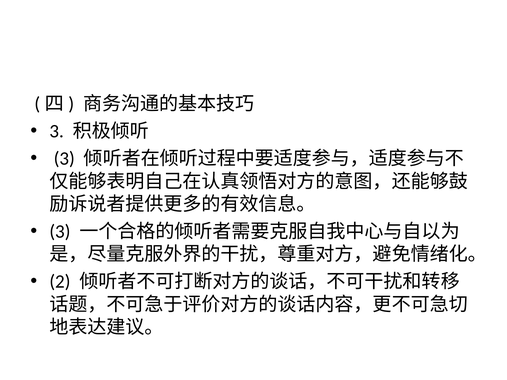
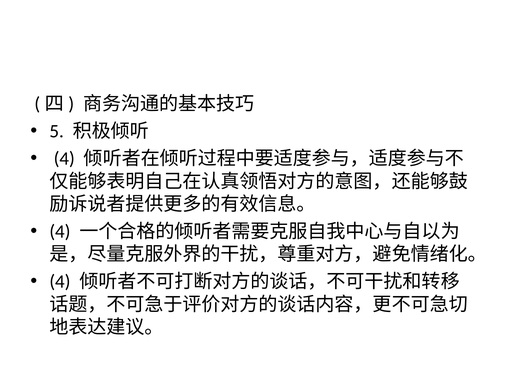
3: 3 -> 5 (57, 131)
3: 3 -> 4 (64, 159)
3: 3 -> 4 (60, 232)
2: 2 -> 4 (60, 282)
